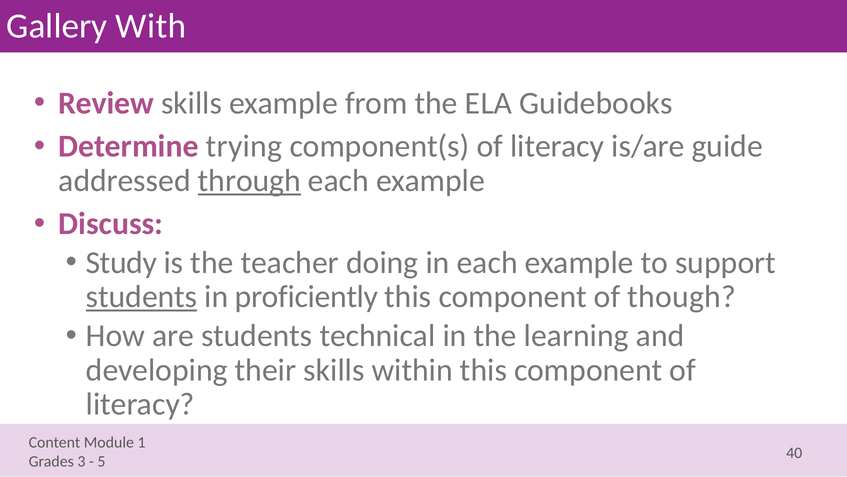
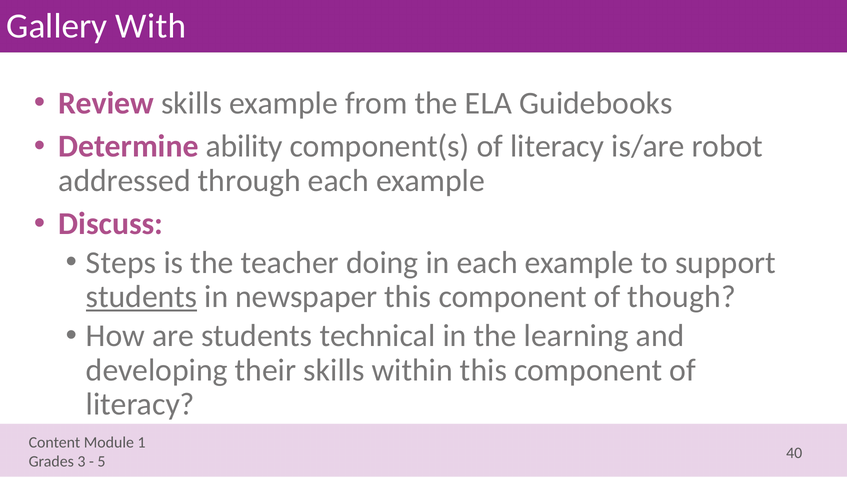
trying: trying -> ability (244, 146)
guide: guide -> robot (727, 146)
through underline: present -> none (249, 180)
Study: Study -> Steps (121, 262)
proficiently: proficiently -> newspaper (306, 297)
